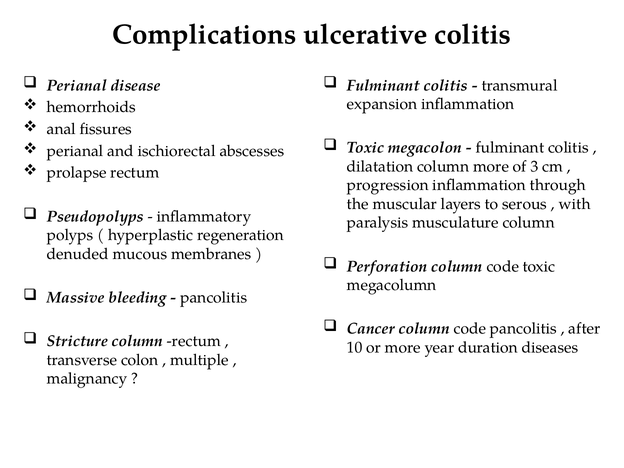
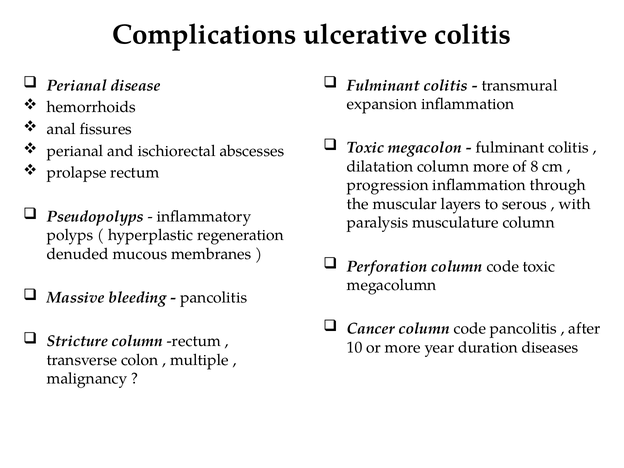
3: 3 -> 8 (534, 167)
